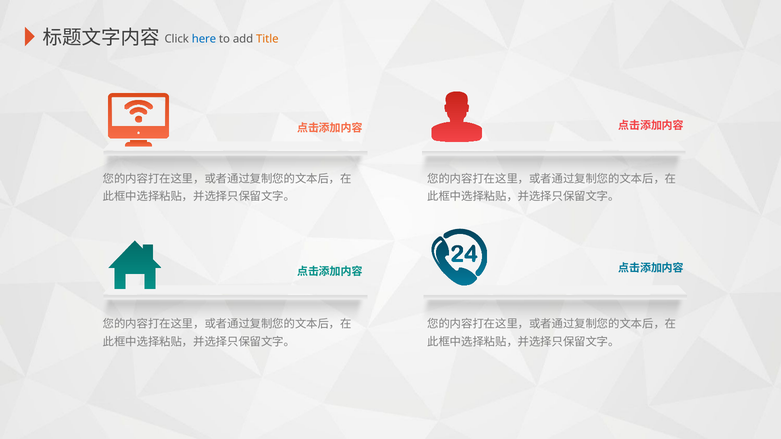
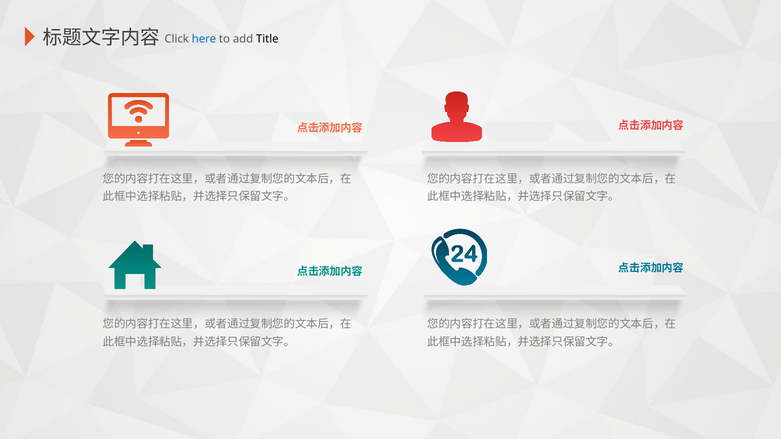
Title colour: orange -> black (267, 39)
